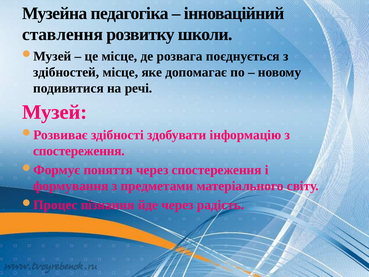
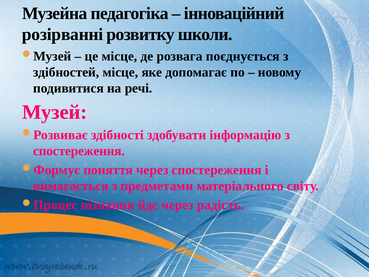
ставлення: ставлення -> розірванні (63, 34)
формування: формування -> вимагається (71, 186)
